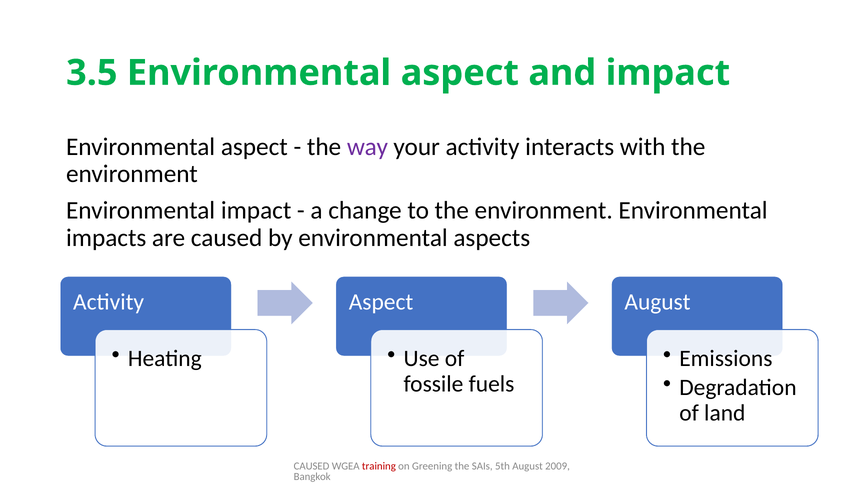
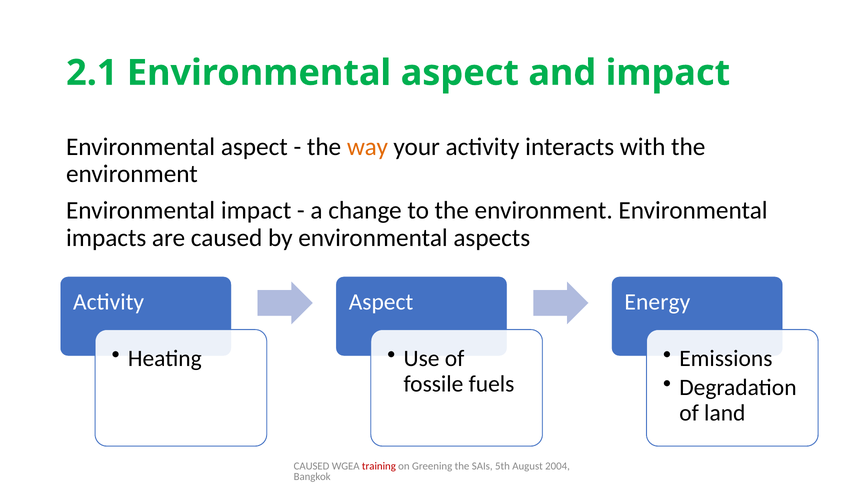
3.5: 3.5 -> 2.1 (92, 73)
way colour: purple -> orange (367, 147)
August: August -> Energy (657, 302)
2009: 2009 -> 2004 (558, 466)
